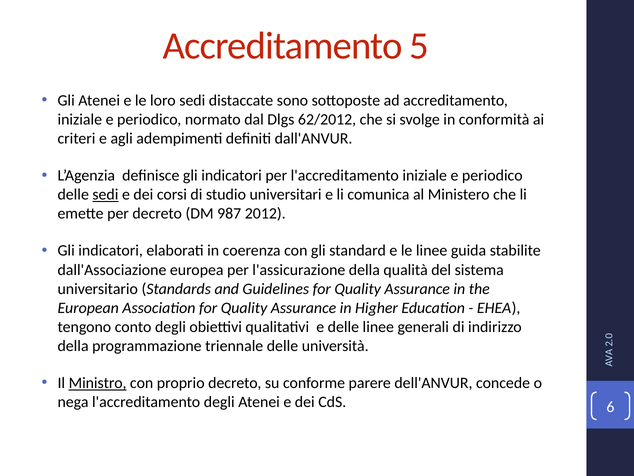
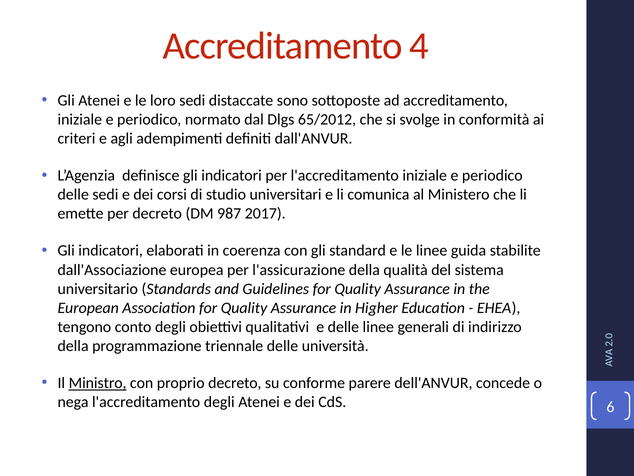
5: 5 -> 4 (419, 46)
62/2012: 62/2012 -> 65/2012 (327, 119)
sedi underline: present -> none (105, 194)
2012: 2012 -> 2017 (265, 213)
